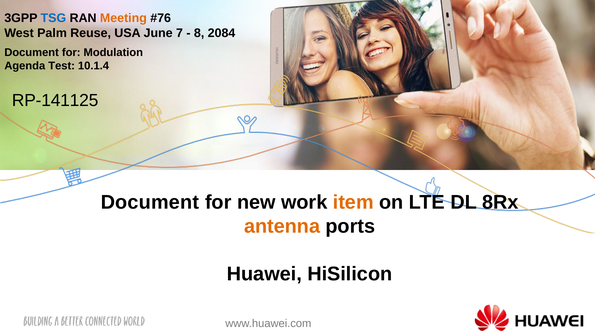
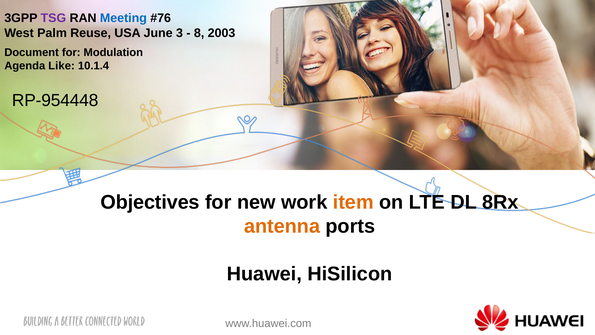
TSG colour: blue -> purple (53, 18)
Meeting colour: orange -> blue (123, 18)
7: 7 -> 3 (179, 33)
2084: 2084 -> 2003 (222, 33)
Test: Test -> Like (62, 66)
RP-141125: RP-141125 -> RP-954448 (55, 100)
Document: Document -> Objectives (150, 202)
